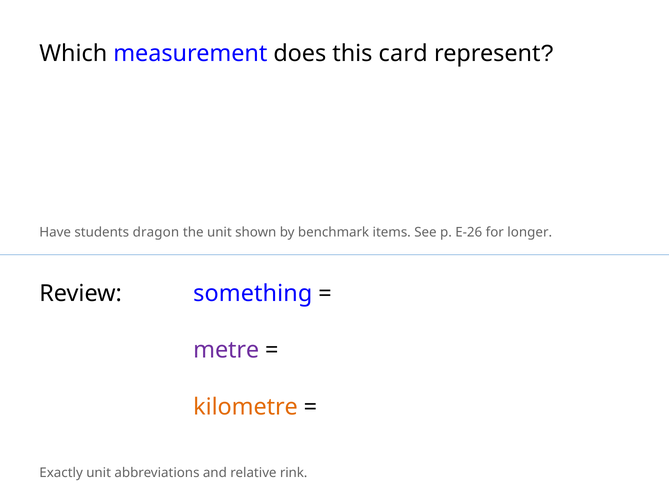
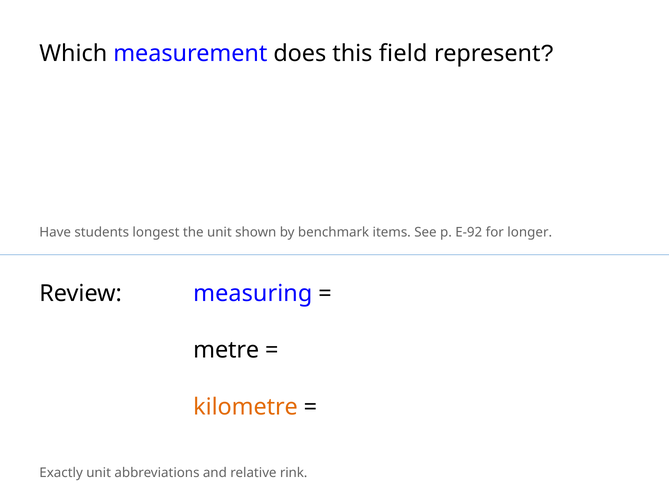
card: card -> field (403, 54)
dragon: dragon -> longest (156, 233)
E-26: E-26 -> E-92 (469, 233)
something: something -> measuring (253, 294)
metre colour: purple -> black (226, 351)
